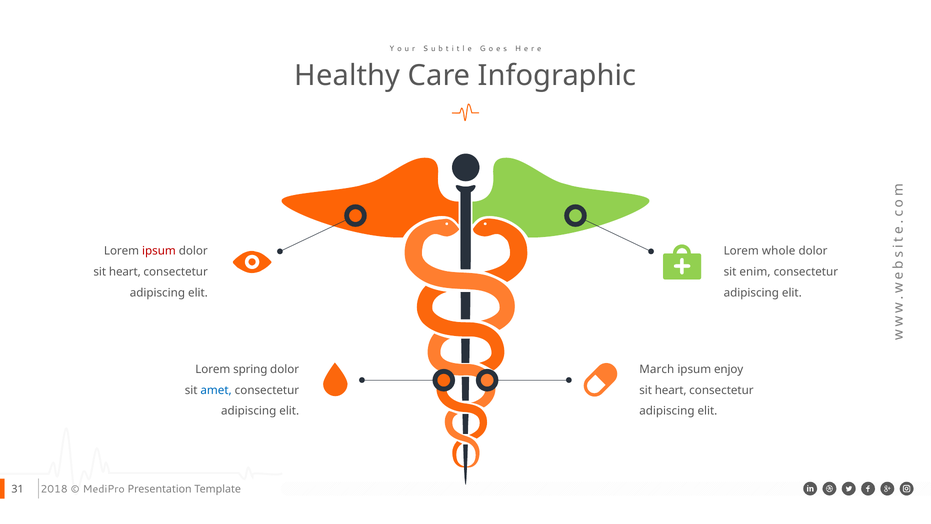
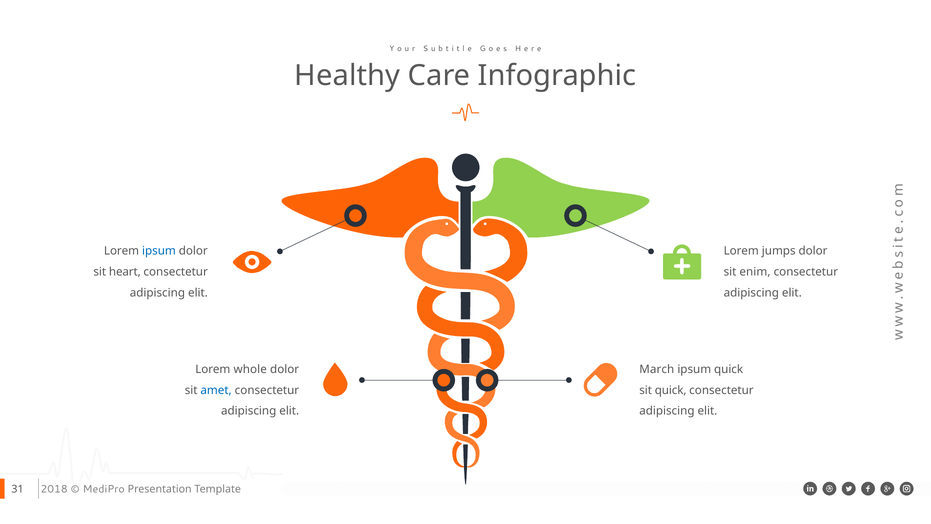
ipsum colour: red -> blue (159, 251)
whole: whole -> jumps (779, 251)
spring: spring -> whole (250, 369)
ipsum enjoy: enjoy -> quick (729, 369)
heart: heart -> quick (671, 390)
